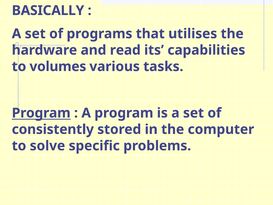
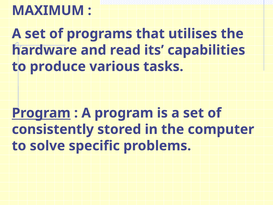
BASICALLY: BASICALLY -> MAXIMUM (48, 10)
volumes: volumes -> produce (58, 66)
